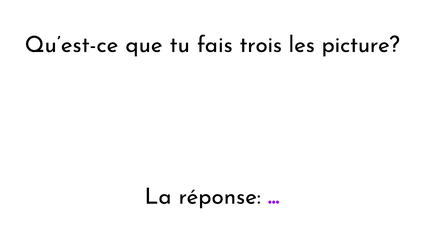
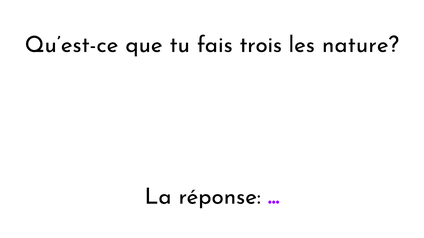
picture: picture -> nature (360, 45)
